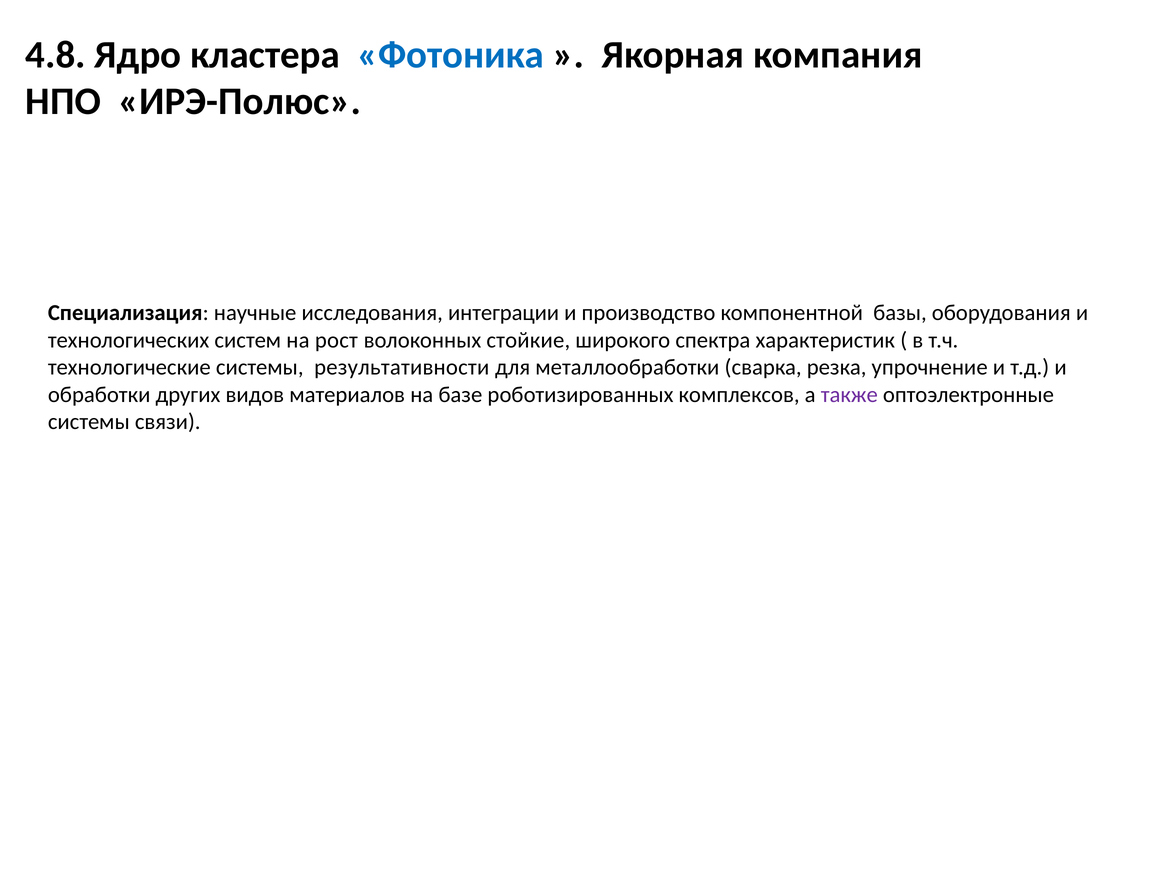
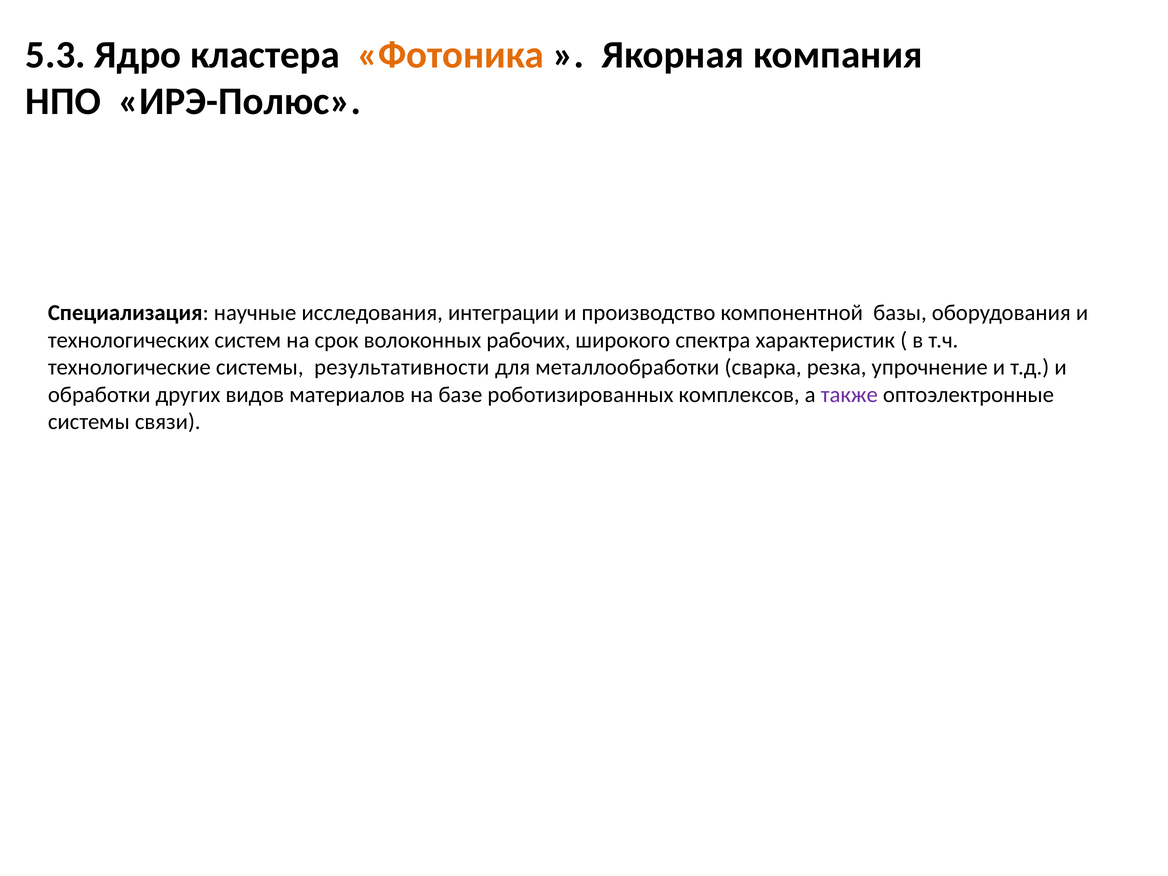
4.8: 4.8 -> 5.3 (56, 55)
Фотоника colour: blue -> orange (451, 55)
рост: рост -> срок (337, 340)
стойкие: стойкие -> рабочих (528, 340)
